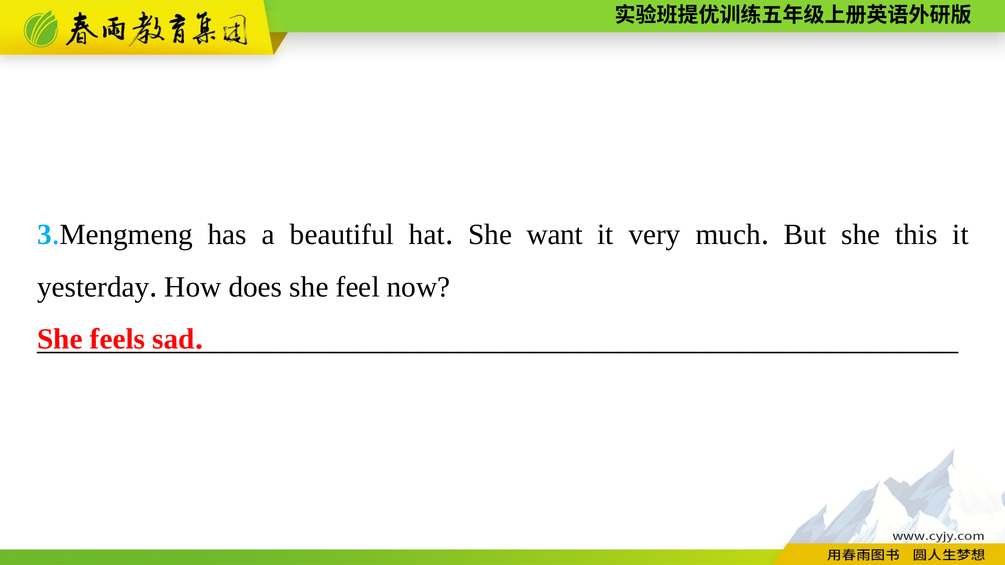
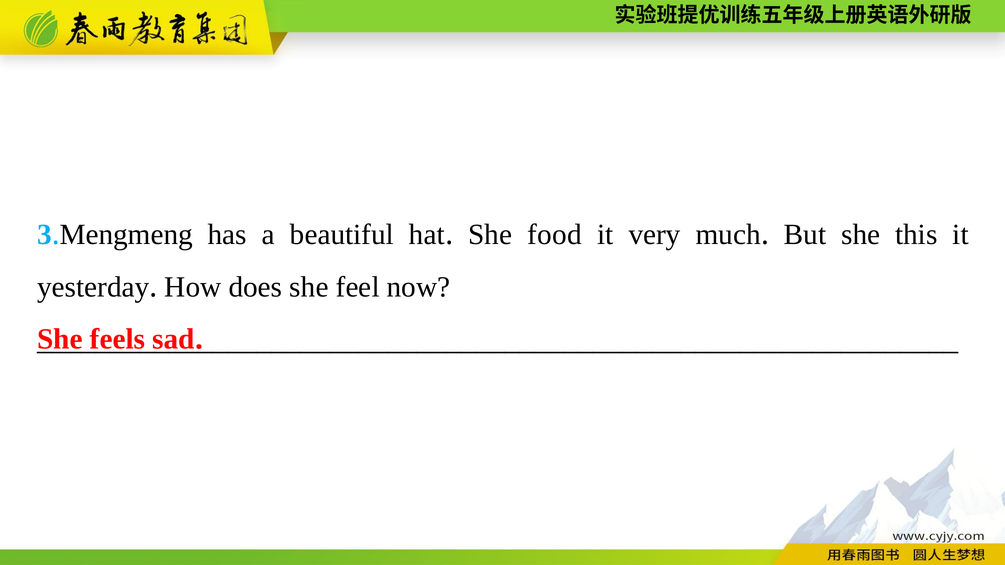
want: want -> food (555, 235)
